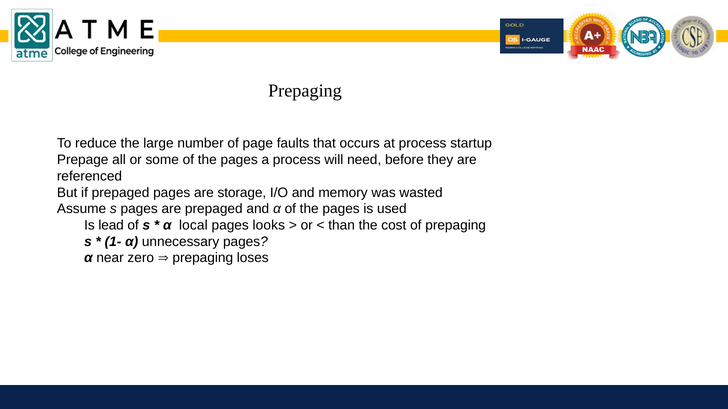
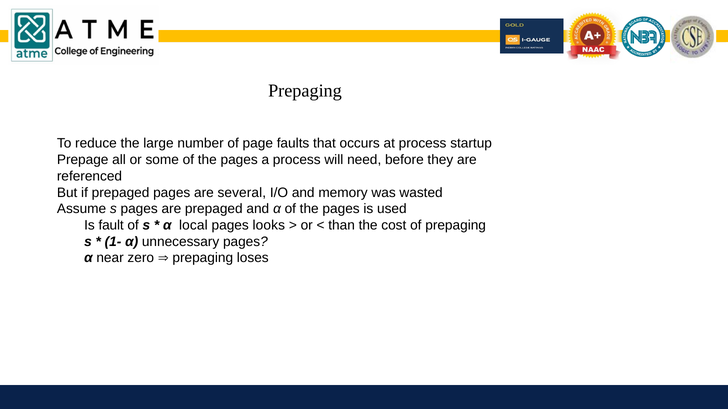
storage: storage -> several (242, 193)
lead: lead -> fault (111, 226)
